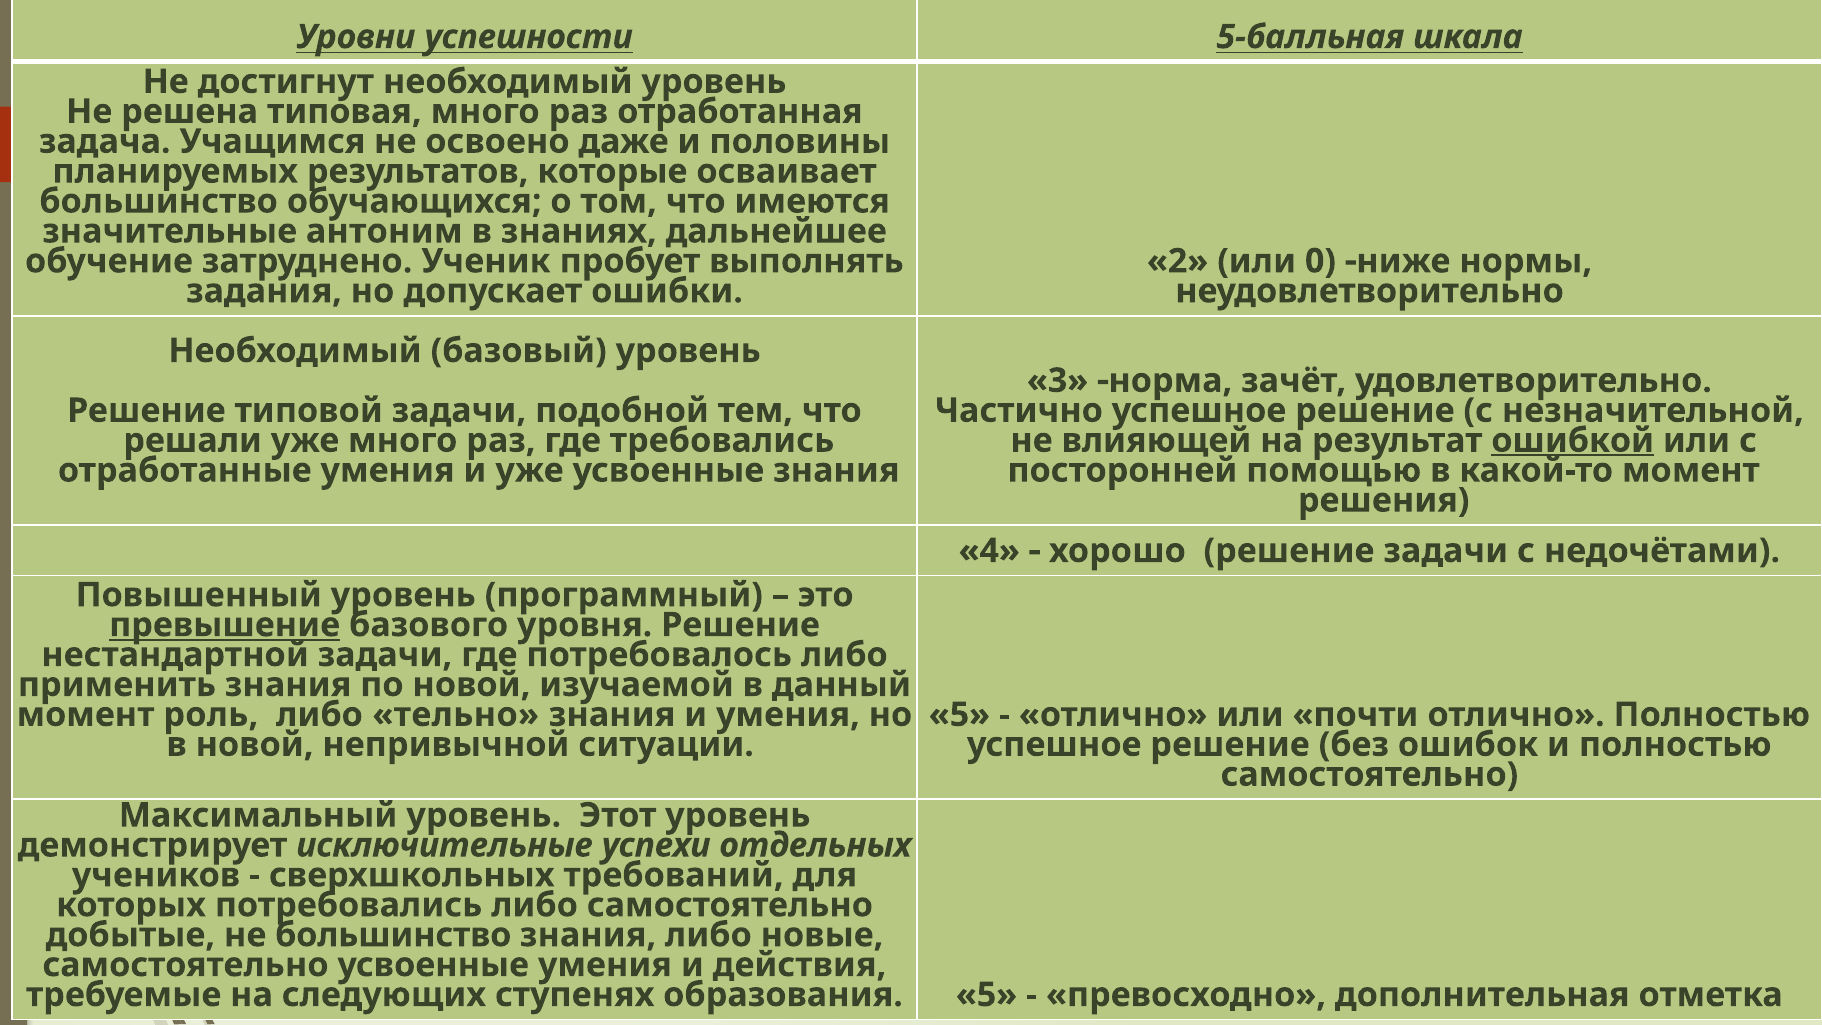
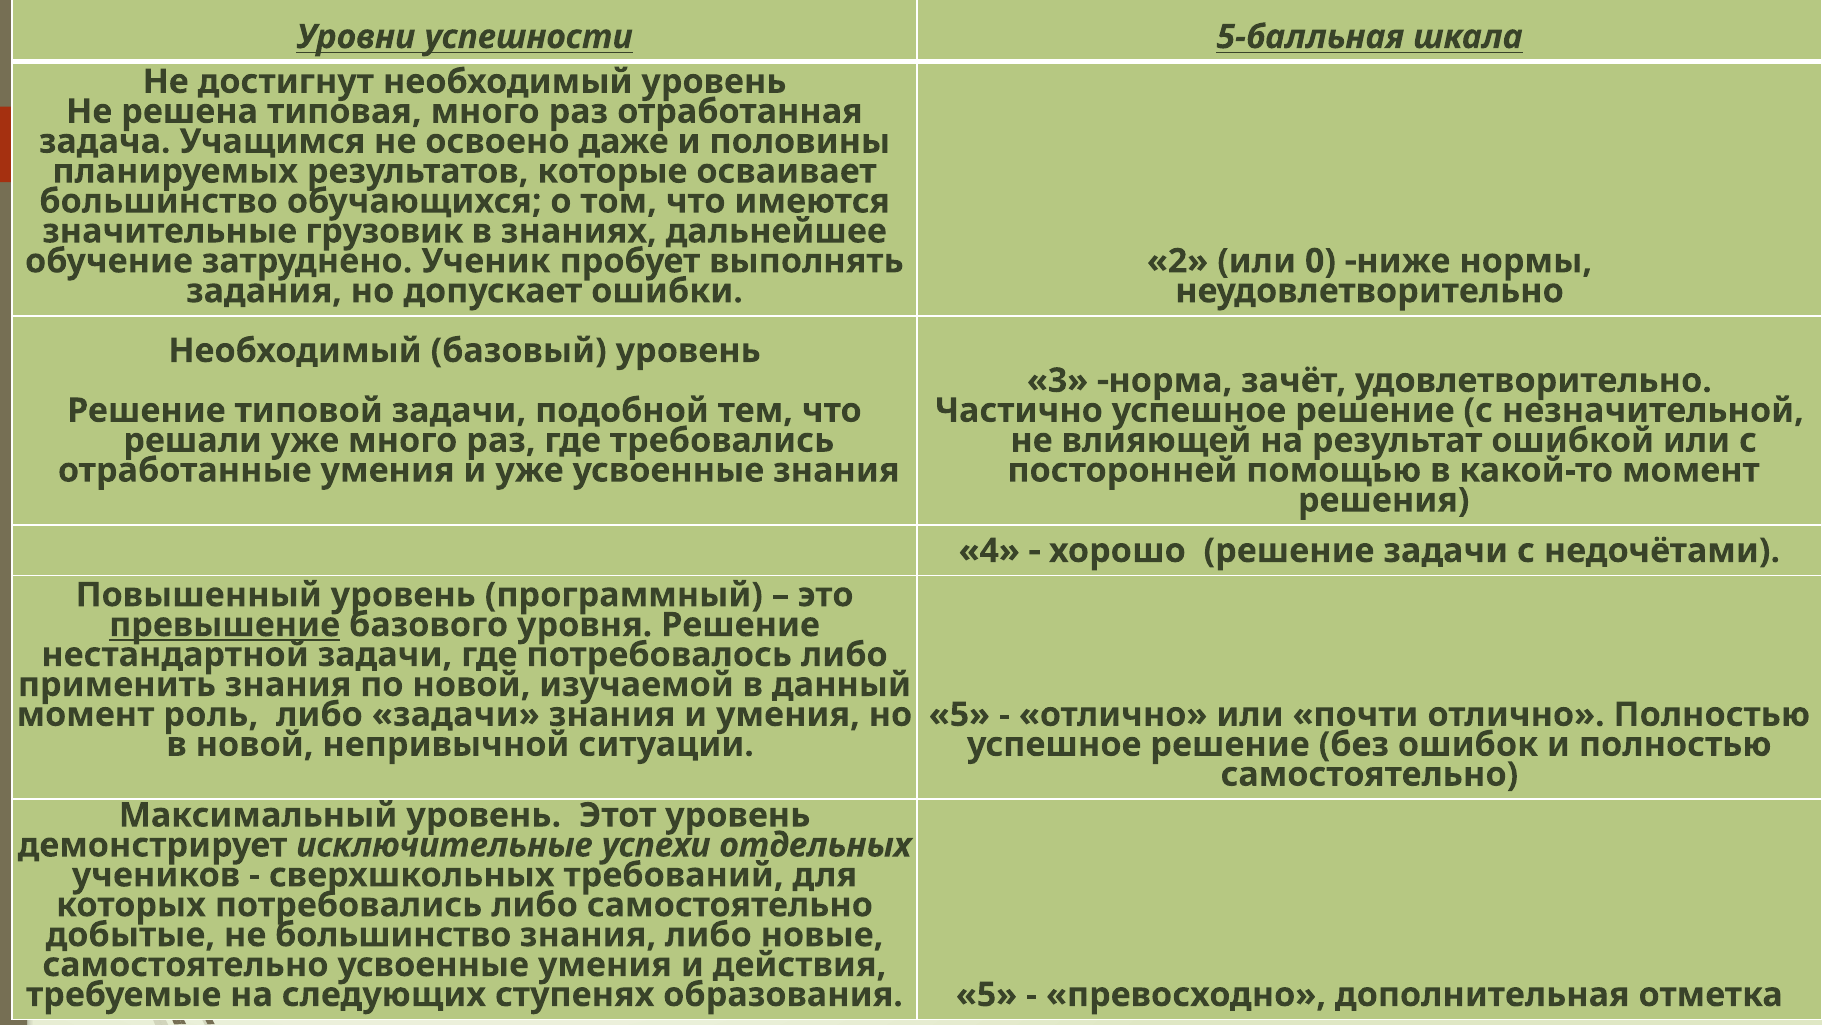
антоним: антоним -> грузовик (384, 231)
ошибкой underline: present -> none (1573, 440)
либо тельно: тельно -> задачи (456, 715)
